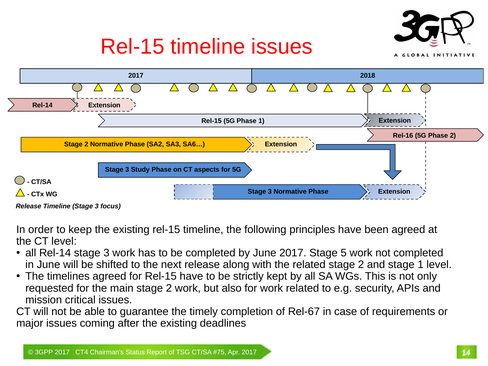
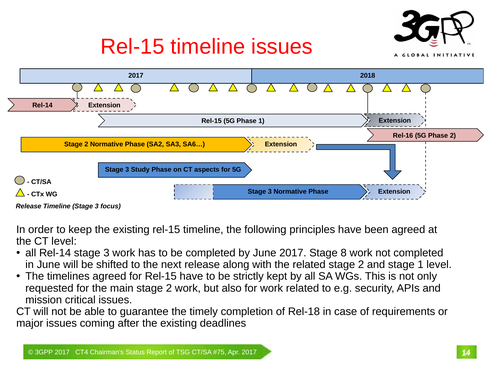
5: 5 -> 8 (344, 253)
Rel-67: Rel-67 -> Rel-18 (304, 311)
